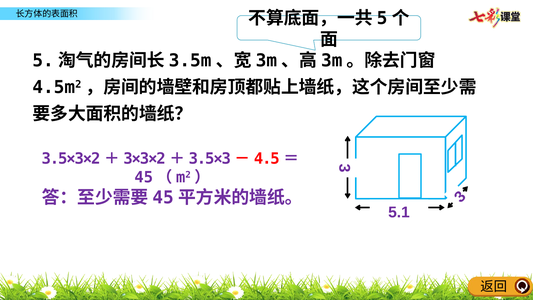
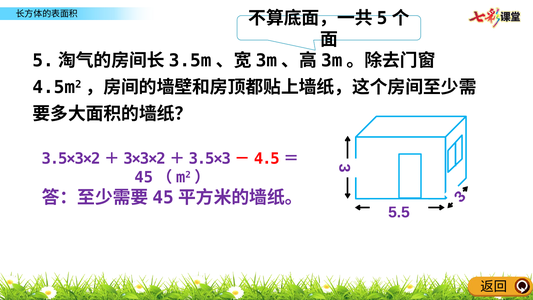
5.1: 5.1 -> 5.5 (399, 212)
